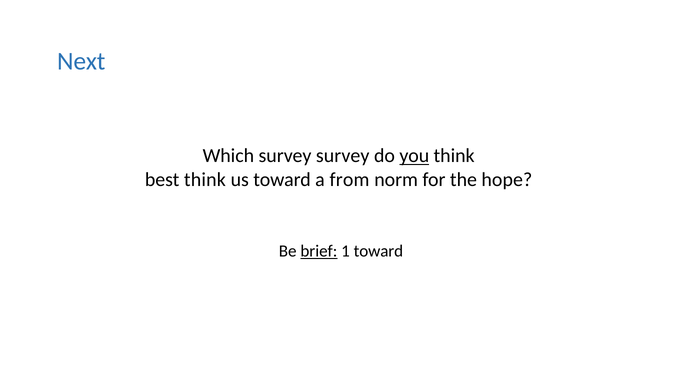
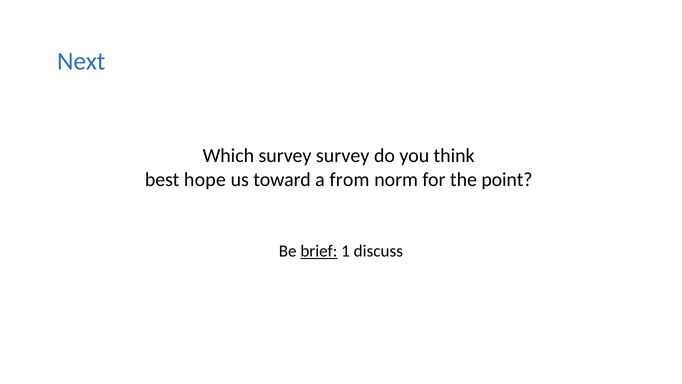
you underline: present -> none (414, 156)
best think: think -> hope (205, 180)
hope: hope -> point (507, 180)
1 toward: toward -> discuss (378, 251)
